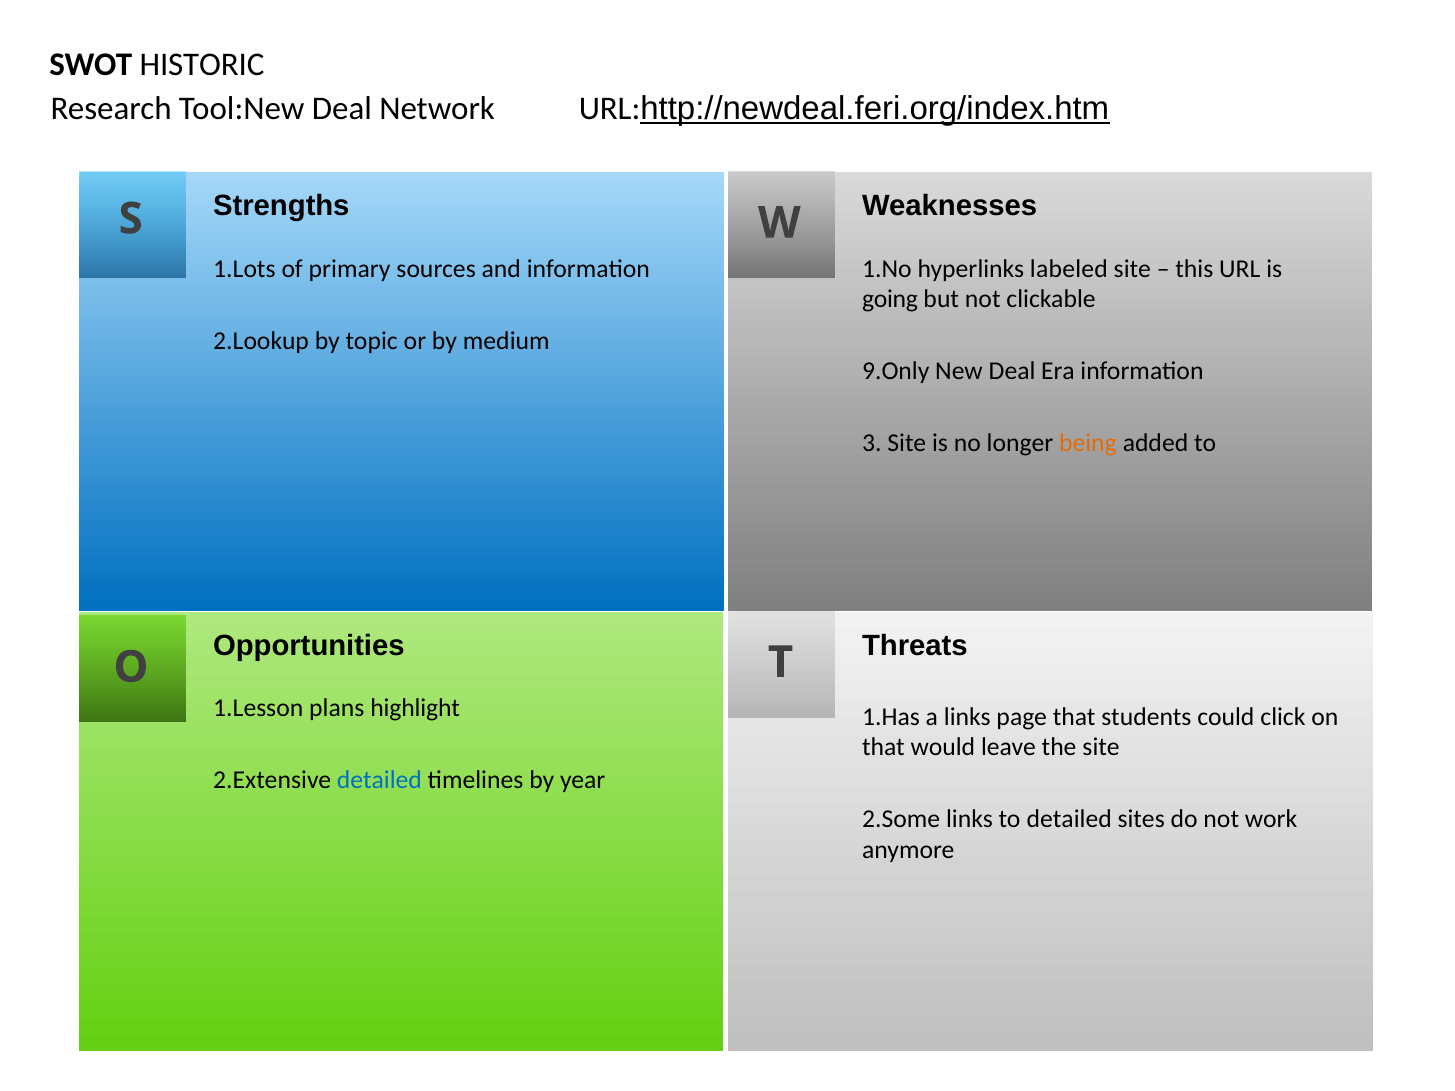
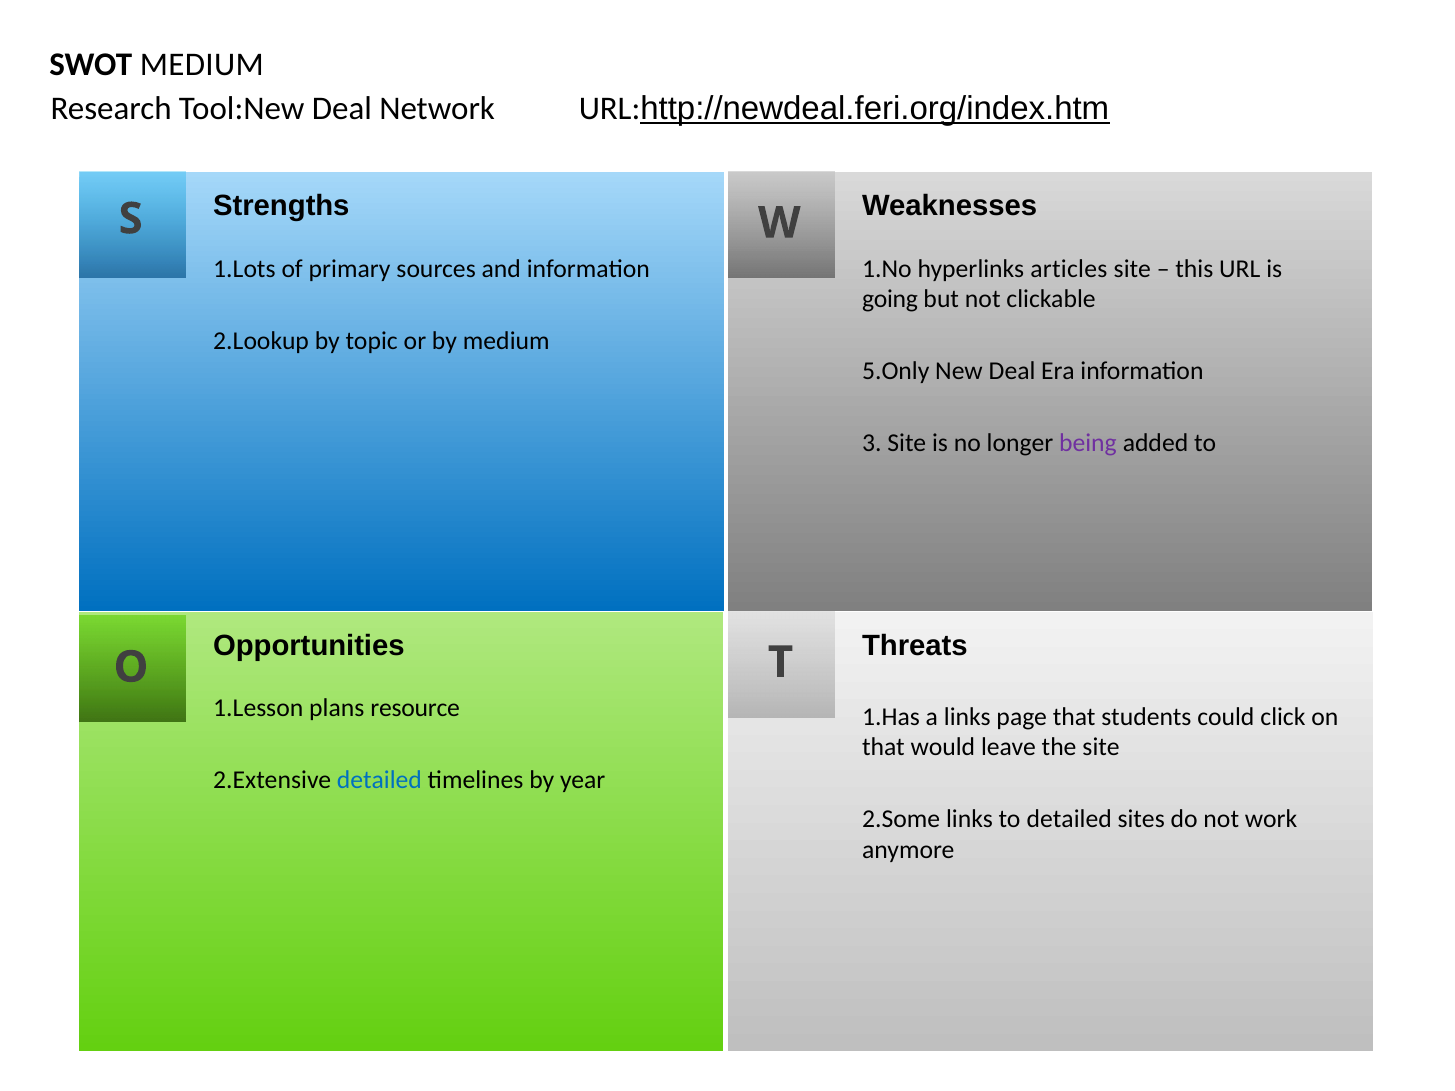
SWOT HISTORIC: HISTORIC -> MEDIUM (202, 64)
labeled: labeled -> articles (1069, 269)
9.Only: 9.Only -> 5.Only (896, 371)
being colour: orange -> purple (1088, 443)
highlight: highlight -> resource (415, 709)
